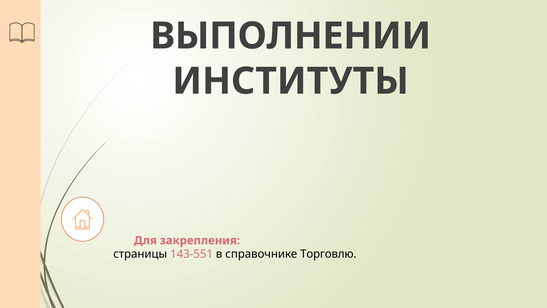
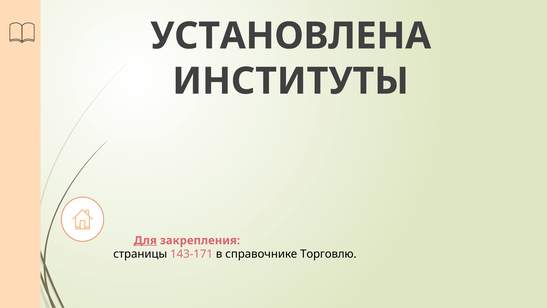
ВЫПОЛНЕНИИ: ВЫПОЛНЕНИИ -> УСТАНОВЛЕНА (291, 36)
Для underline: none -> present (145, 240)
143-551: 143-551 -> 143-171 (192, 254)
